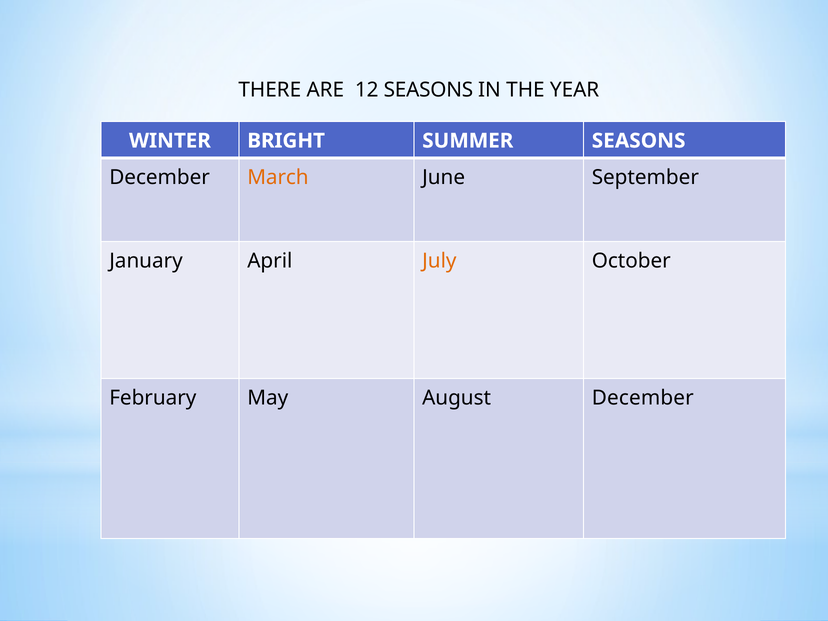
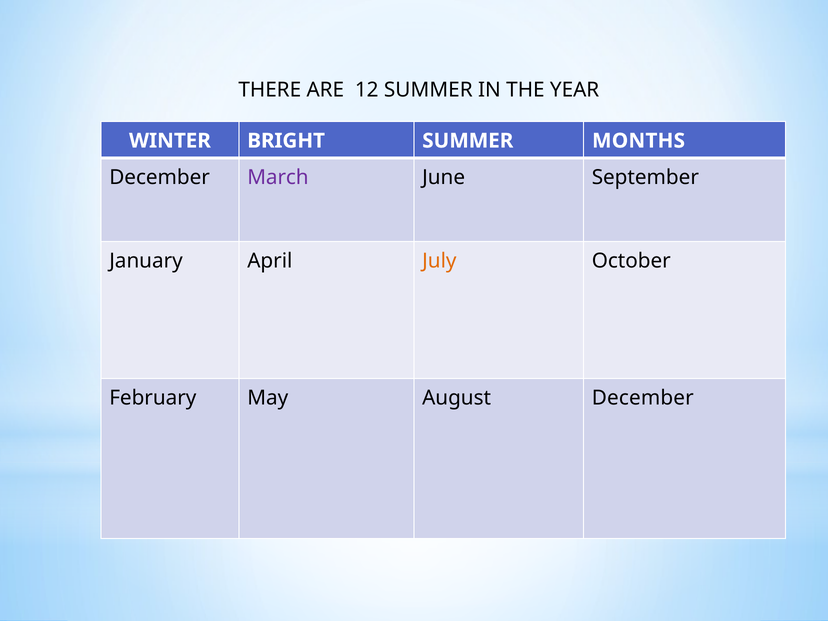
12 SEASONS: SEASONS -> SUMMER (428, 90)
SUMMER SEASONS: SEASONS -> MONTHS (639, 141)
March colour: orange -> purple (278, 177)
